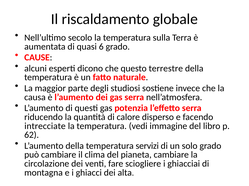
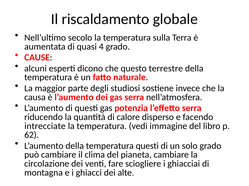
6: 6 -> 4 (101, 47)
temperatura servizi: servizi -> questi (147, 146)
alta: alta -> alte (125, 173)
